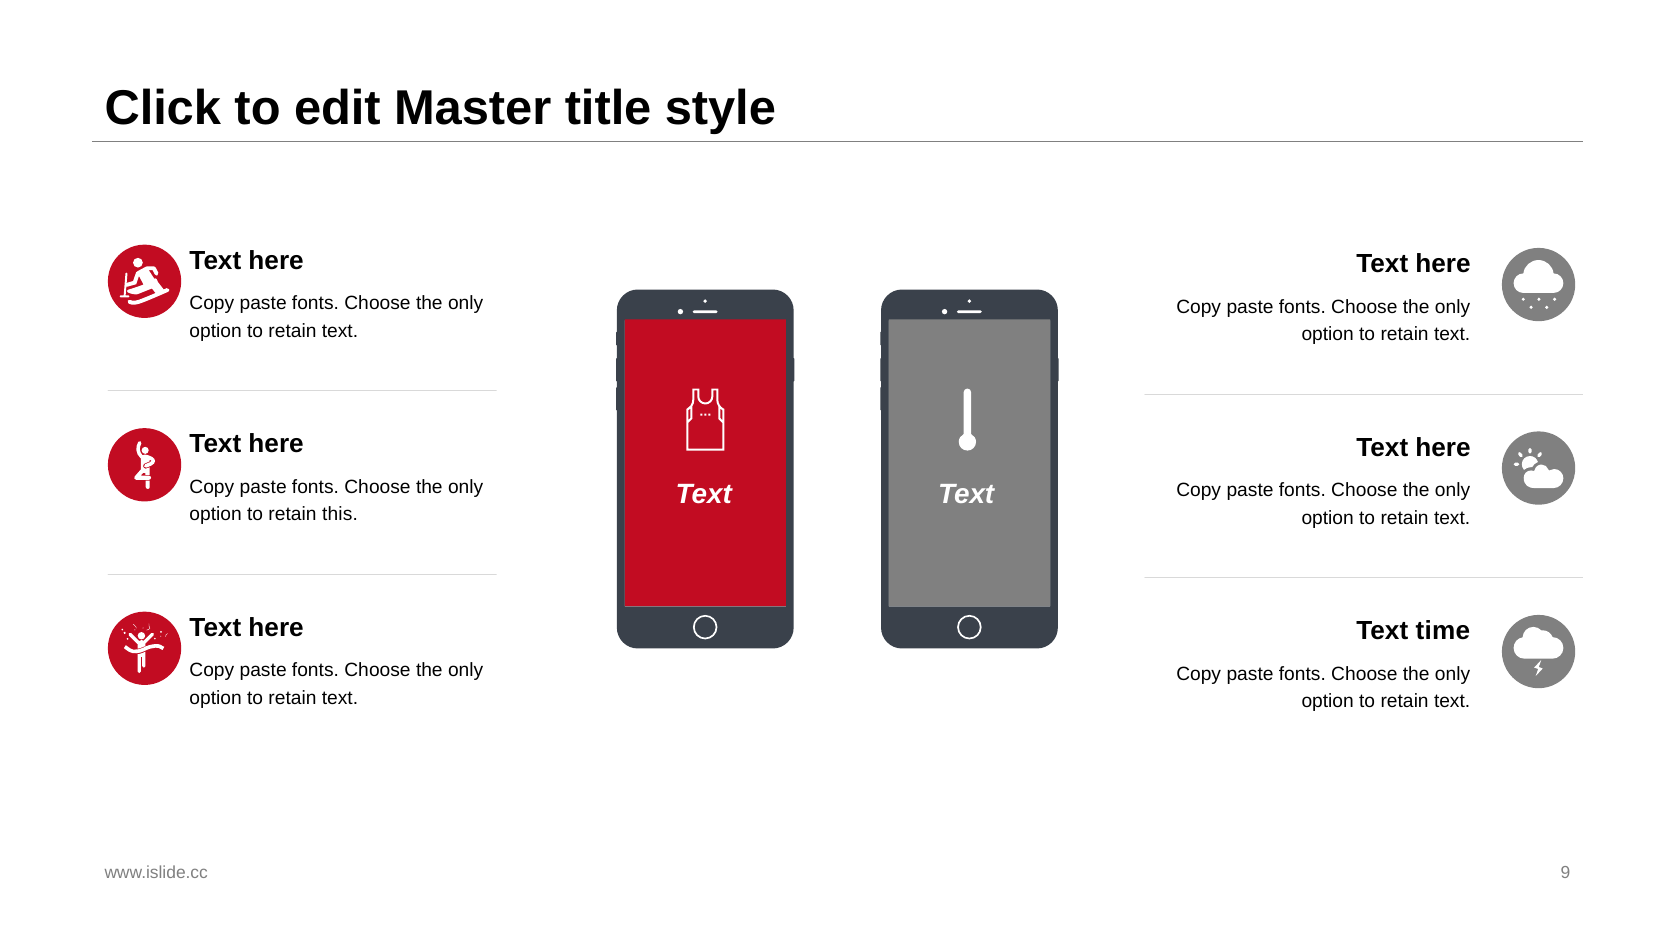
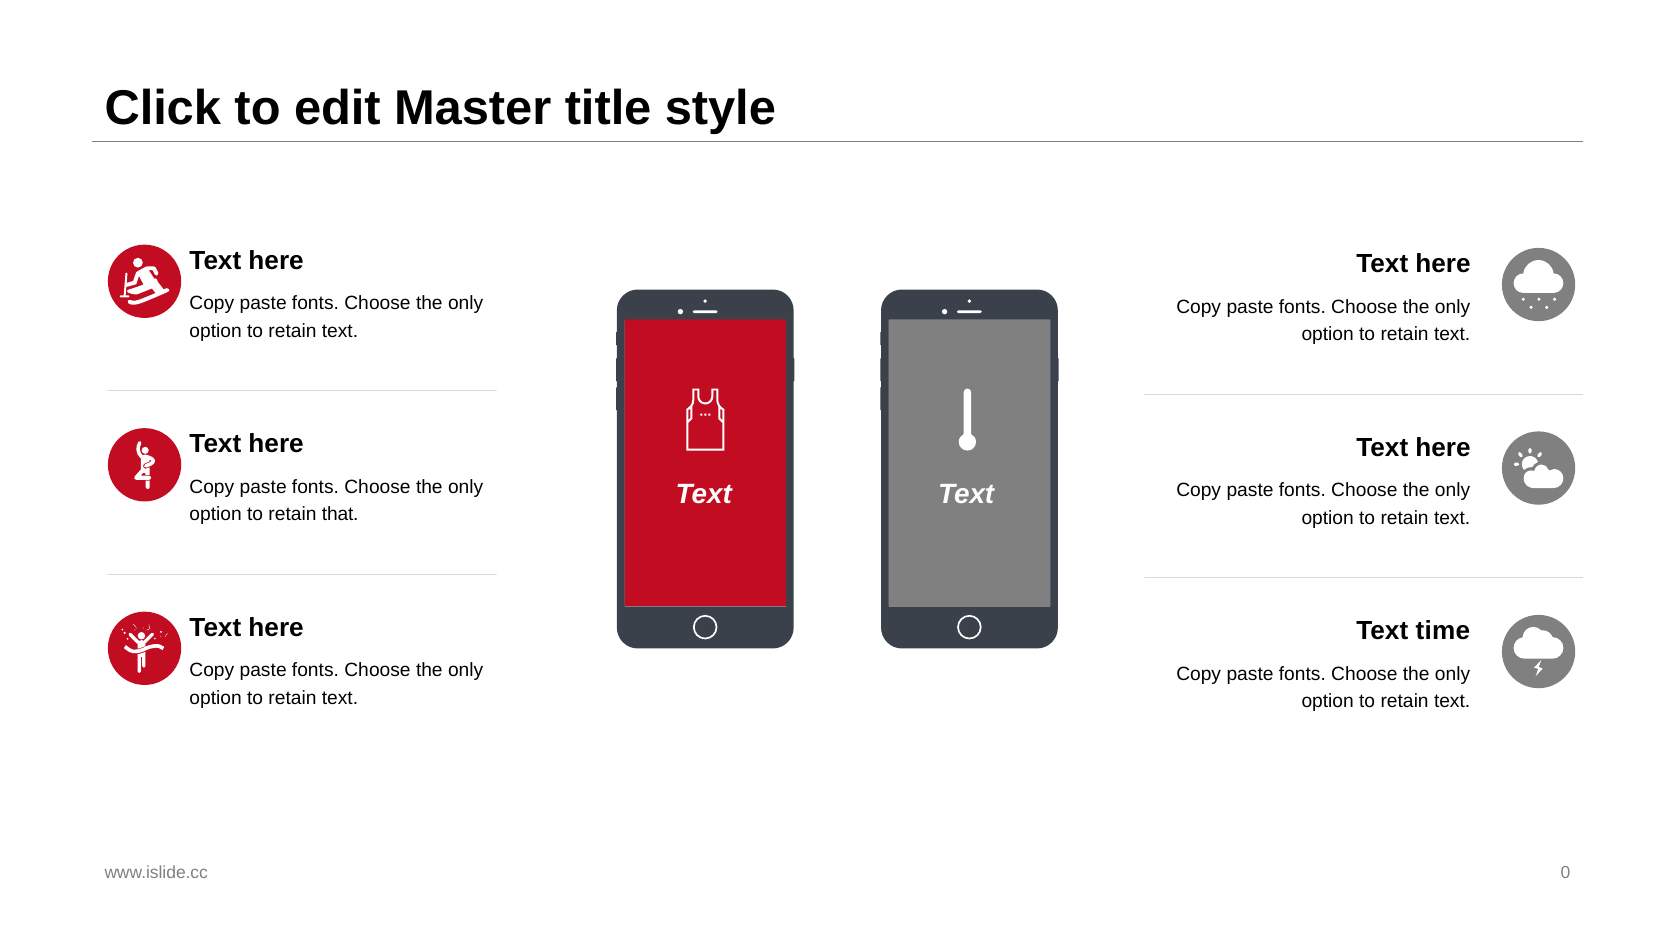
this: this -> that (340, 515)
9: 9 -> 0 (1565, 873)
